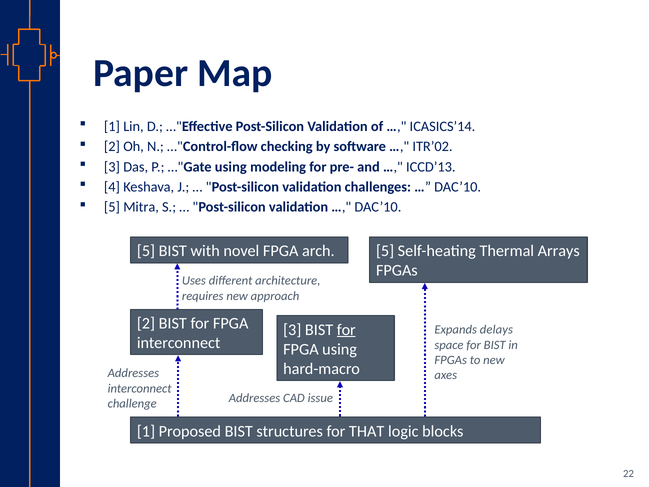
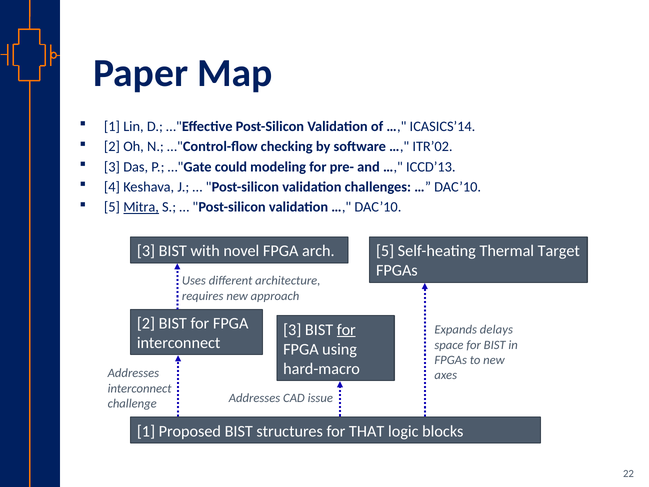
…"Gate using: using -> could (231, 167)
Mitra underline: none -> present (141, 207)
5: 5 -> 3 (146, 251)
Arrays: Arrays -> Target (559, 251)
